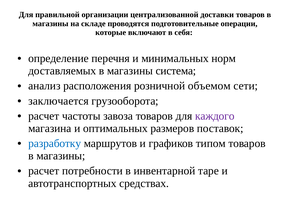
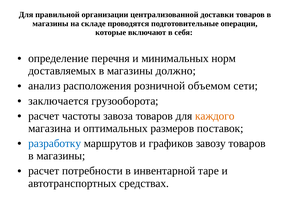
система: система -> должно (176, 71)
каждого colour: purple -> orange (215, 116)
типом: типом -> завозу (211, 144)
